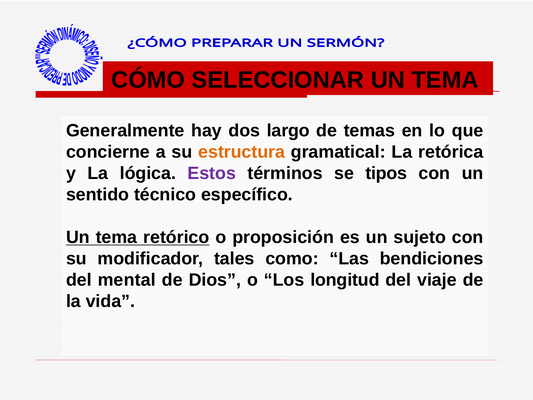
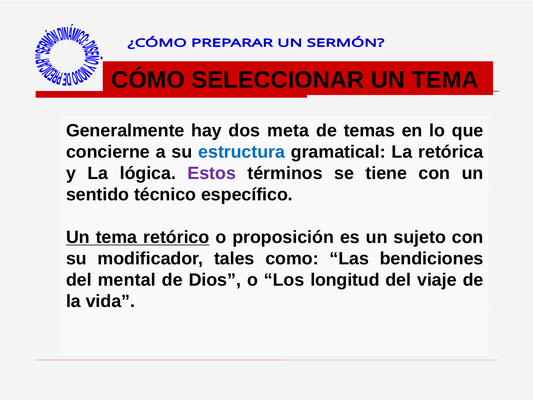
largo: largo -> meta (288, 130)
estructura colour: orange -> blue (242, 152)
tipos: tipos -> tiene (386, 173)
